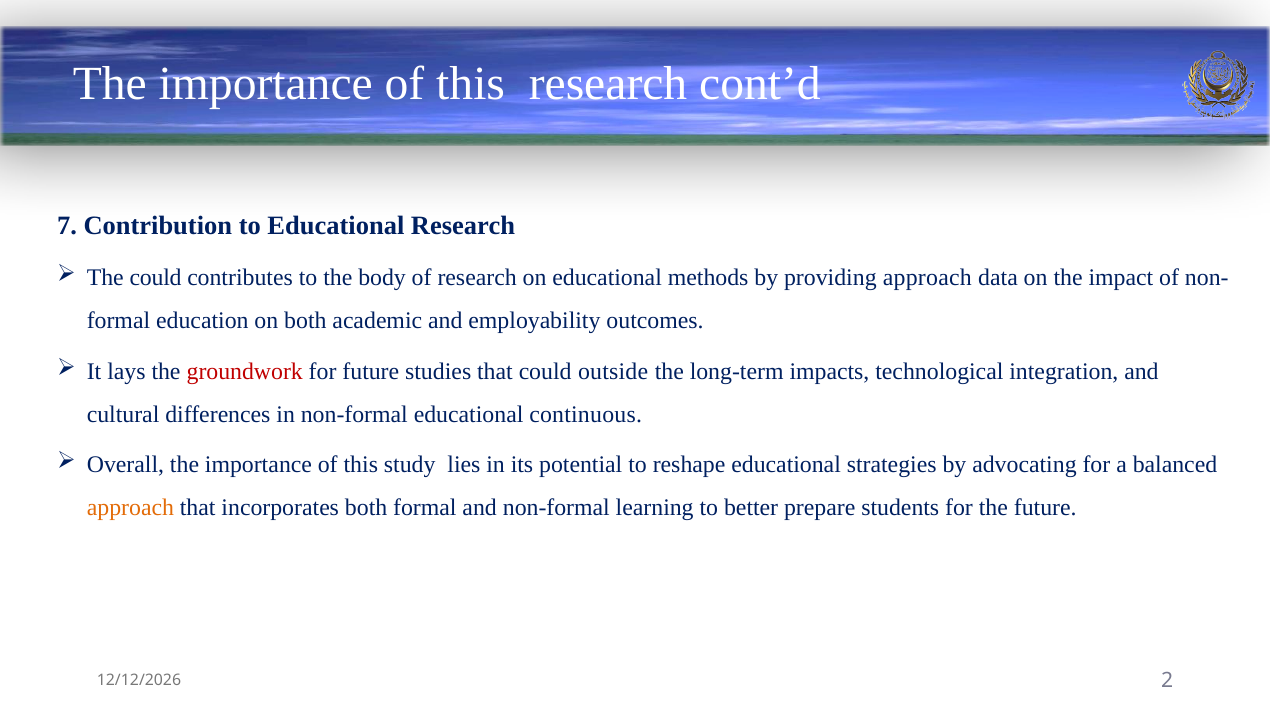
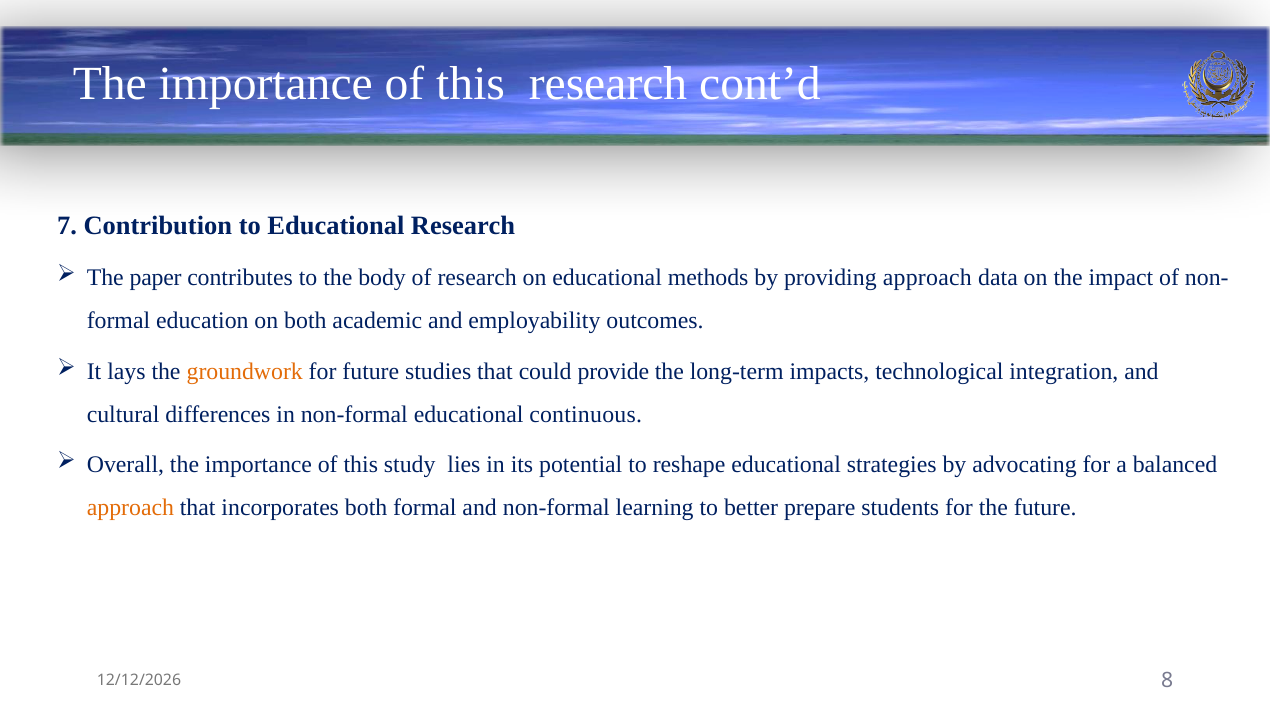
The could: could -> paper (156, 278)
groundwork colour: red -> orange (245, 372)
outside: outside -> provide (613, 372)
2: 2 -> 8 (1167, 681)
